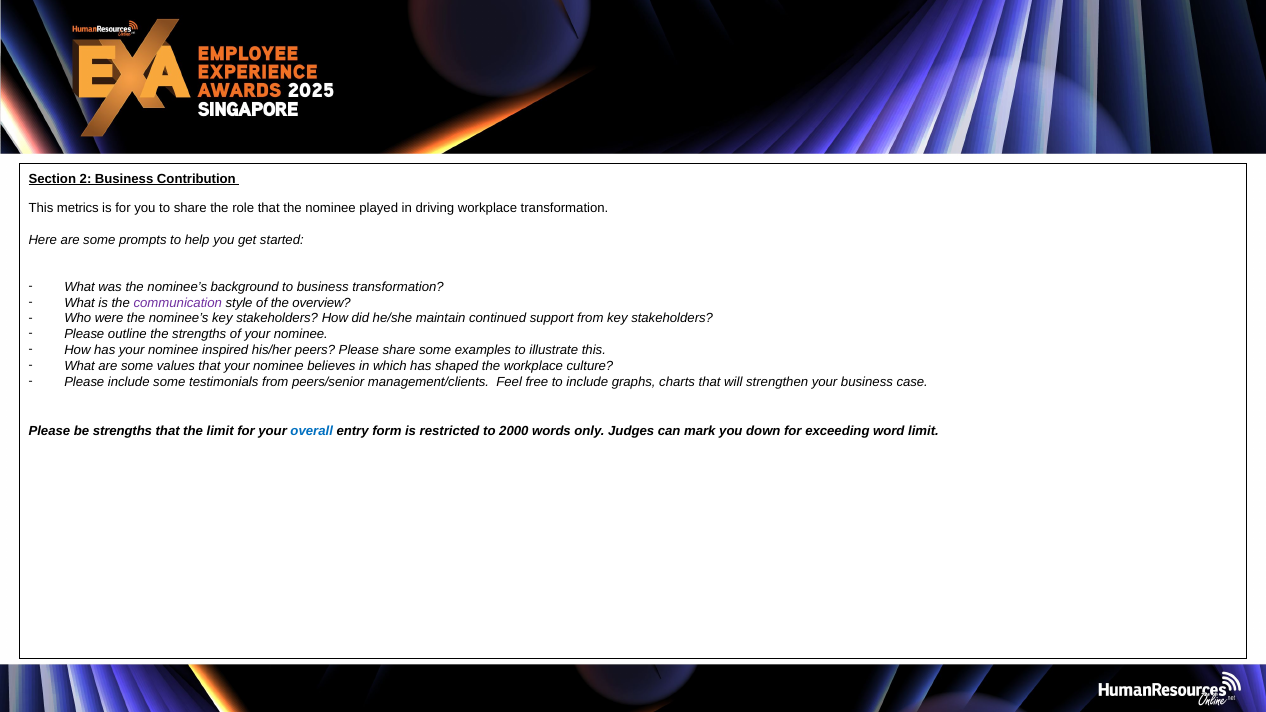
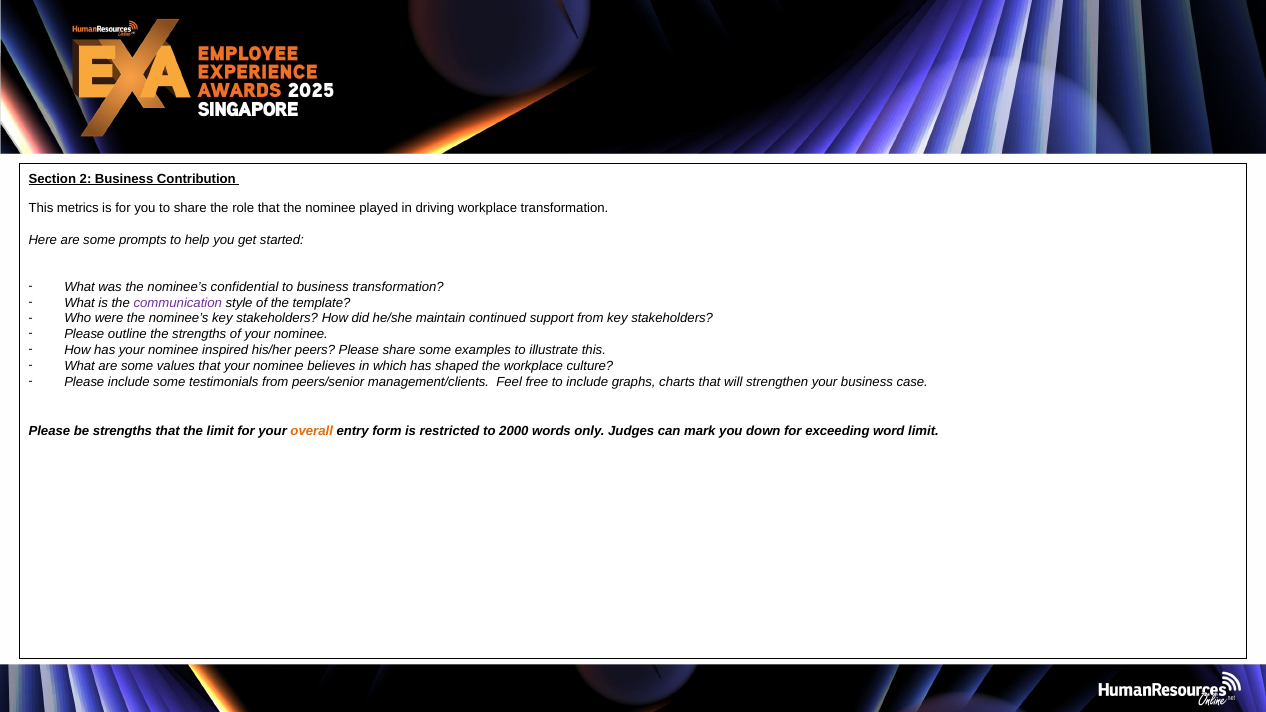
background: background -> confidential (245, 287)
overview: overview -> template (322, 303)
overall colour: blue -> orange (312, 432)
